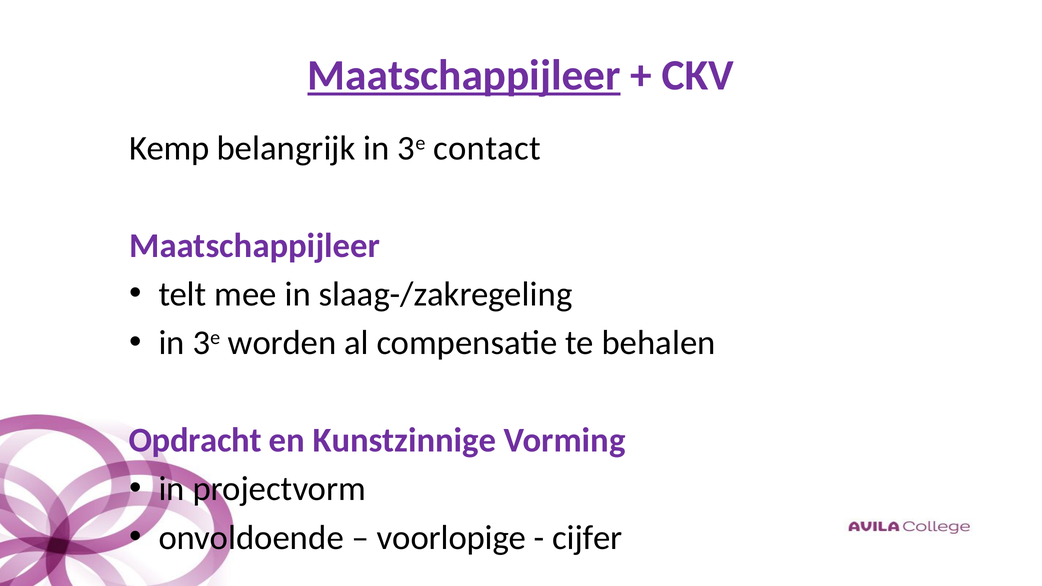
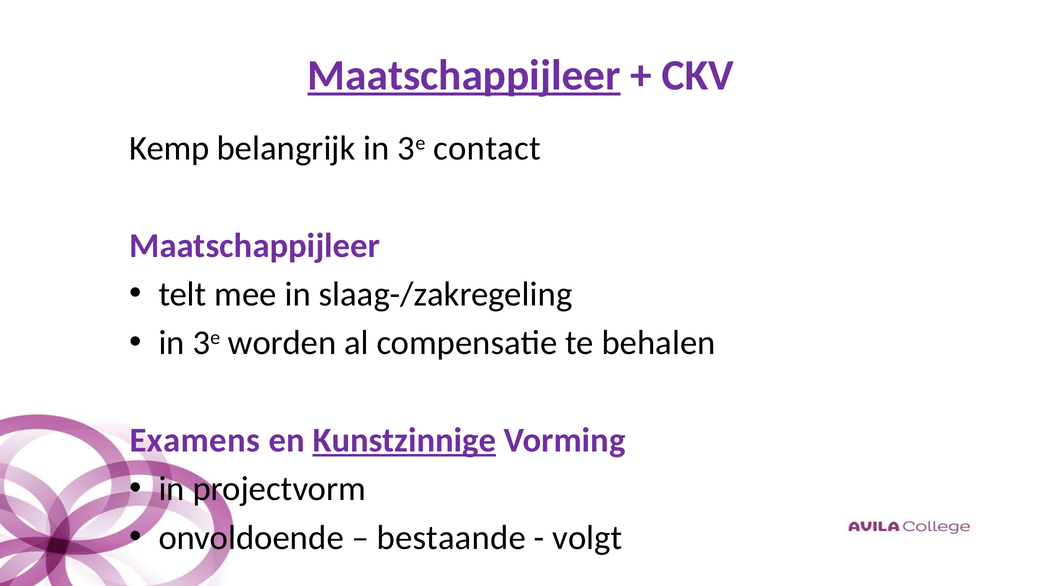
Opdracht: Opdracht -> Examens (195, 440)
Kunstzinnige underline: none -> present (404, 440)
voorlopige: voorlopige -> bestaande (451, 538)
cijfer: cijfer -> volgt (587, 538)
